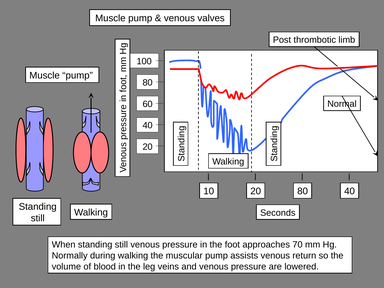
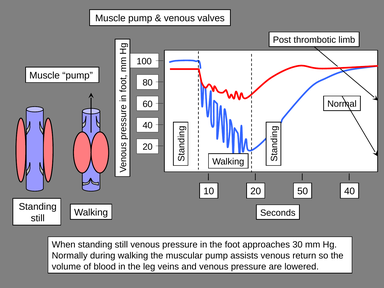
20 80: 80 -> 50 (303, 191)
70: 70 -> 30 (298, 245)
